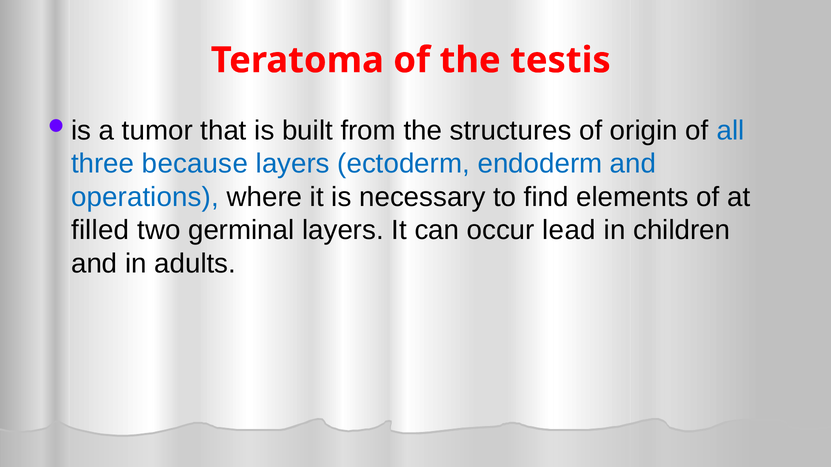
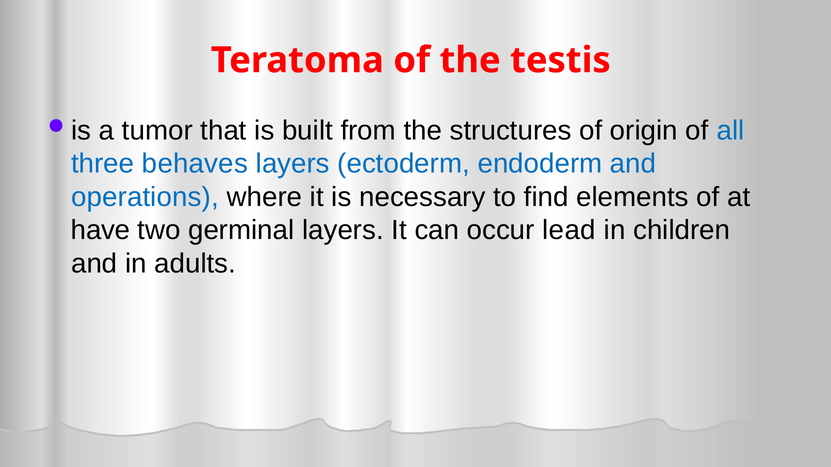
because: because -> behaves (195, 164)
filled: filled -> have (101, 230)
